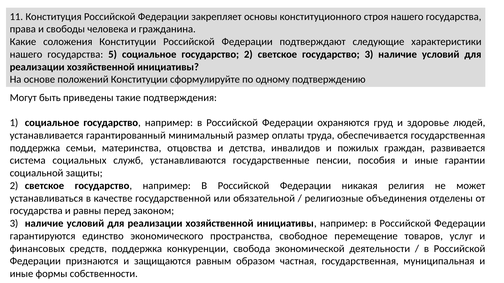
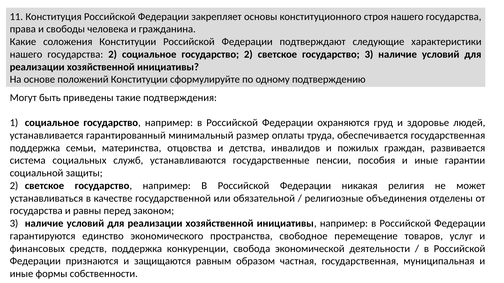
государства 5: 5 -> 2 (113, 54)
